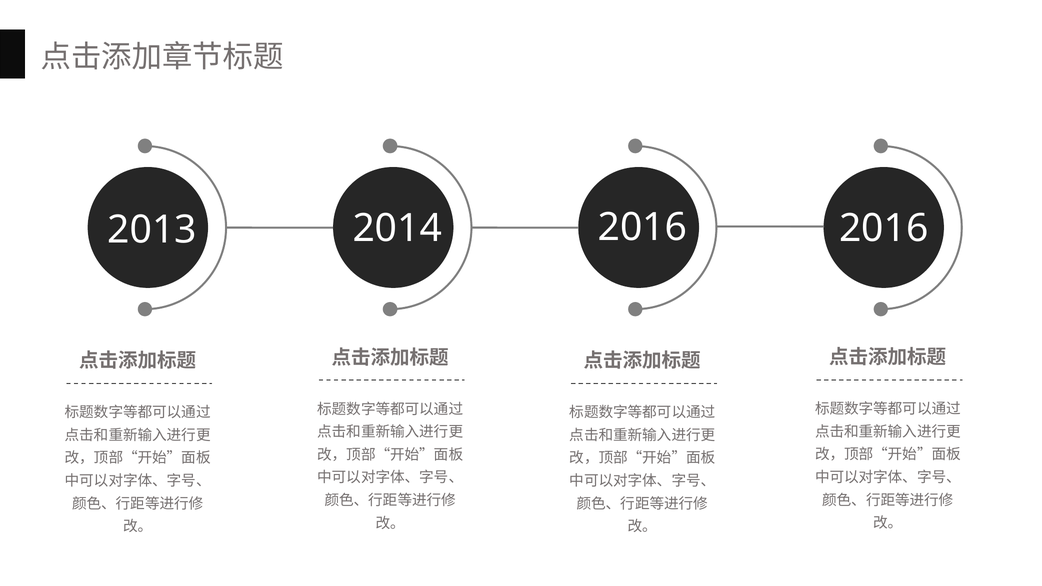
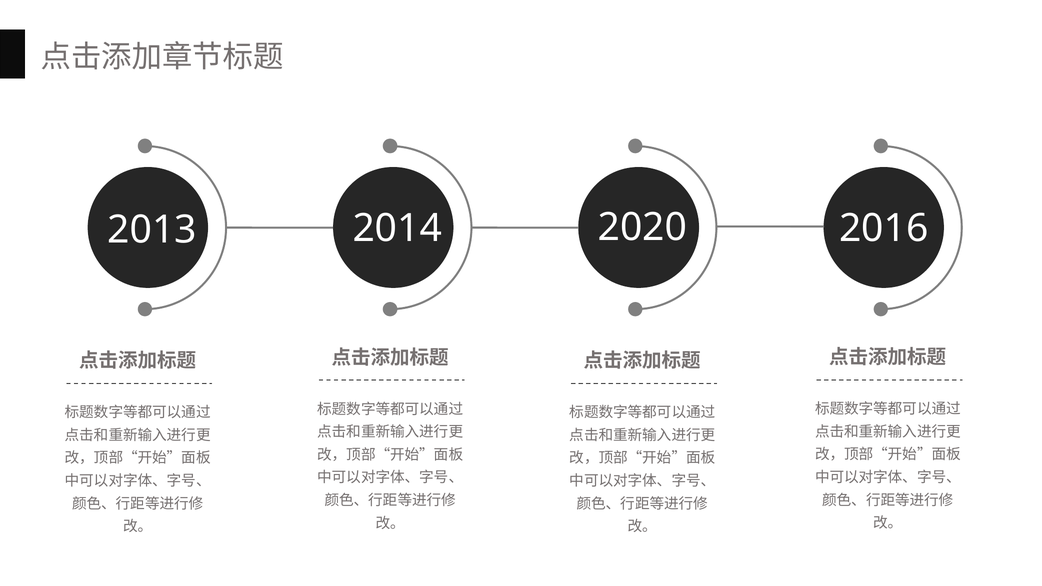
2014 2016: 2016 -> 2020 (642, 228)
